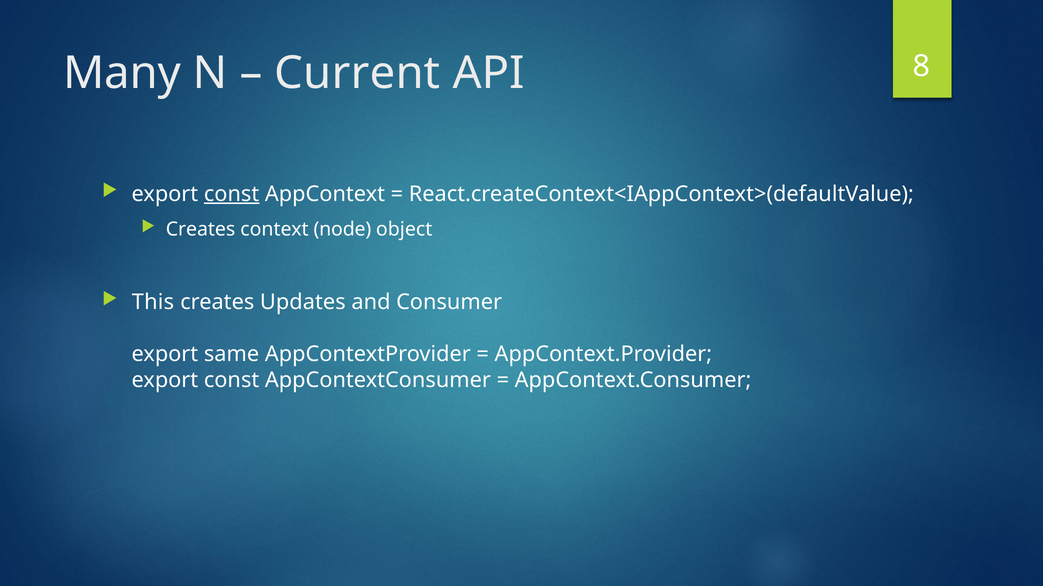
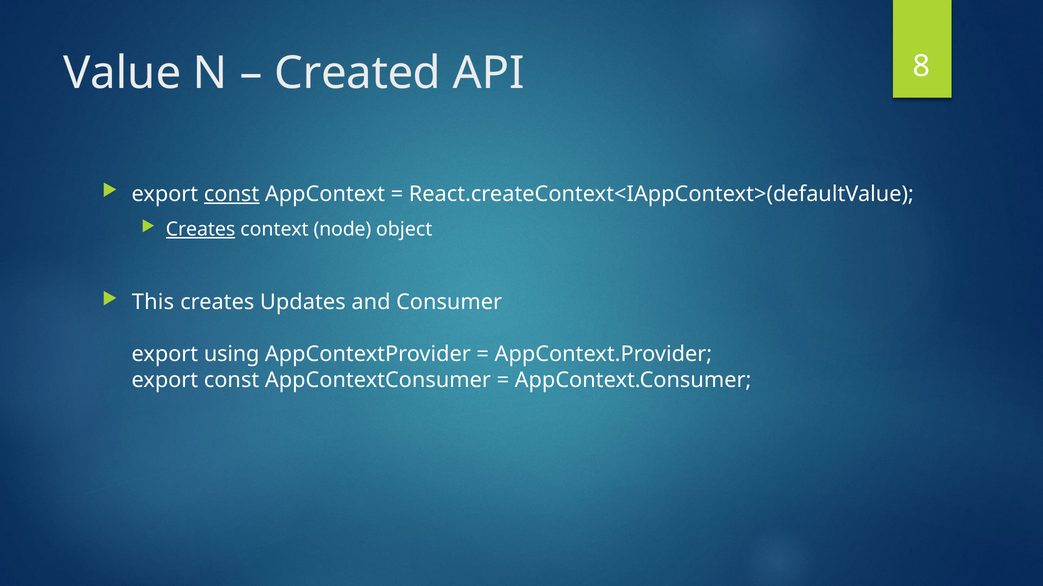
Many: Many -> Value (122, 73)
Current: Current -> Created (358, 73)
Creates underline: none -> present (201, 230)
same: same -> using (232, 355)
